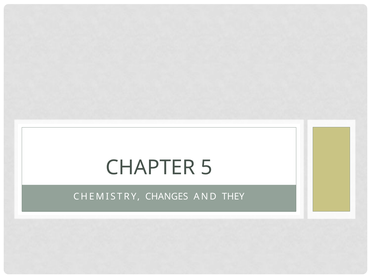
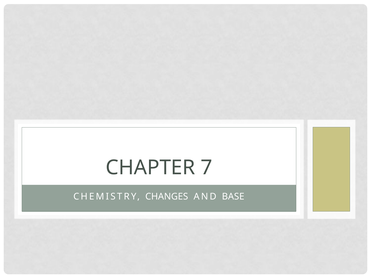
5: 5 -> 7 (206, 168)
THEY: THEY -> BASE (233, 197)
